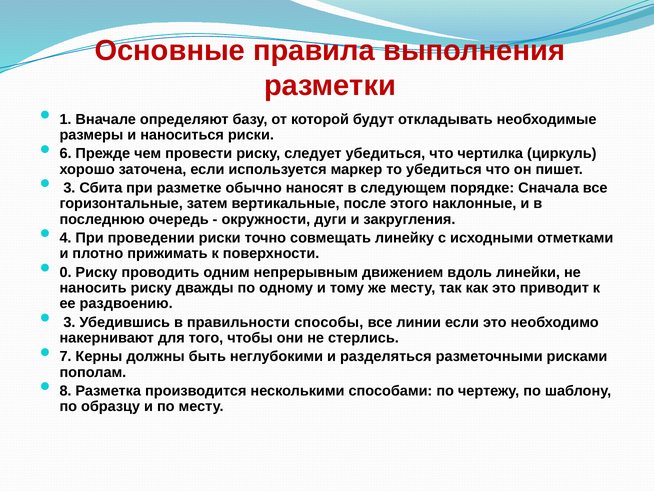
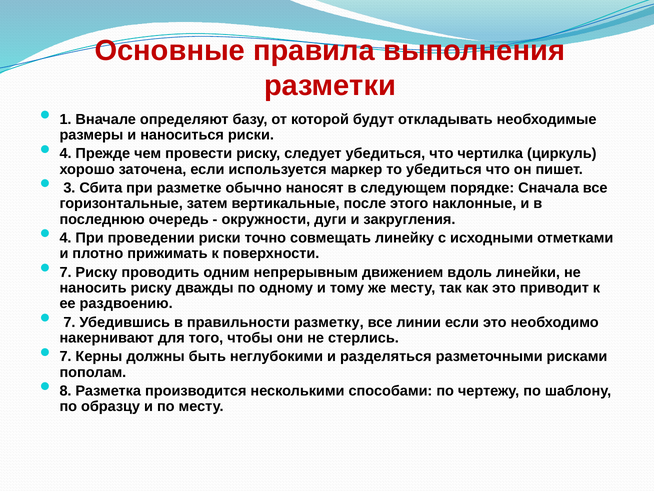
6: 6 -> 4 (66, 153)
0: 0 -> 7 (66, 272)
3: 3 -> 7 (69, 322)
способы: способы -> разметку (329, 322)
